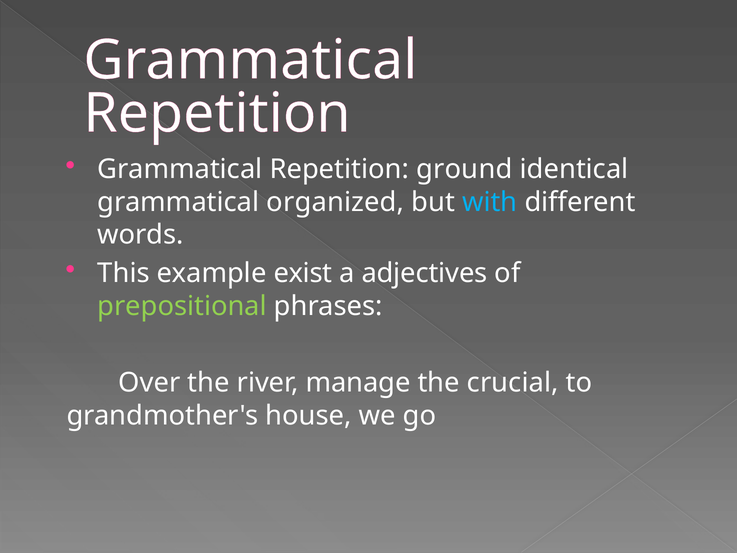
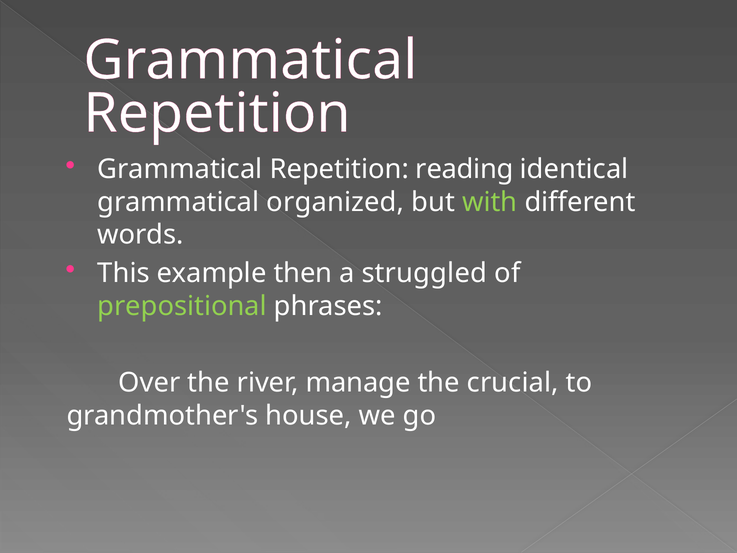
ground: ground -> reading (465, 169)
with colour: light blue -> light green (490, 202)
exist: exist -> then (303, 273)
adjectives: adjectives -> struggled (424, 273)
